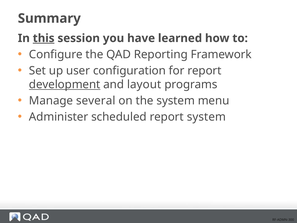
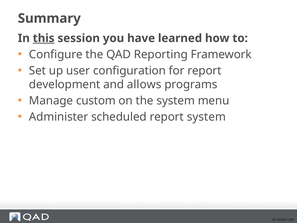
development underline: present -> none (65, 84)
layout: layout -> allows (144, 84)
several: several -> custom (96, 101)
